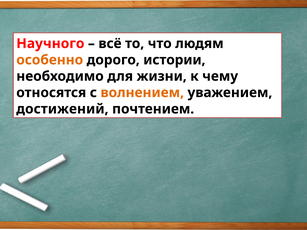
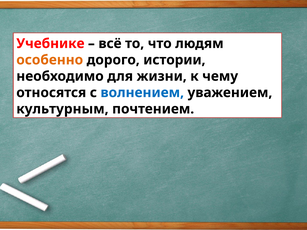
Научного: Научного -> Учебнике (50, 44)
волнением colour: orange -> blue (142, 93)
достижений: достижений -> культурным (62, 109)
